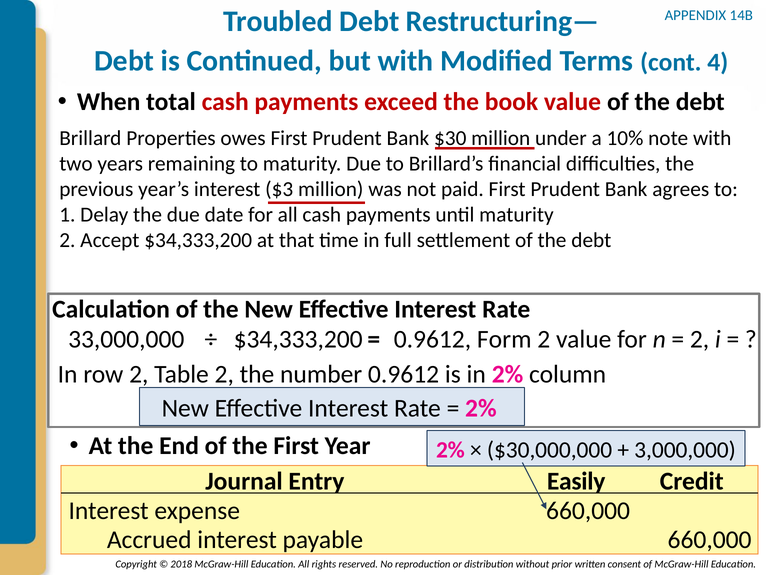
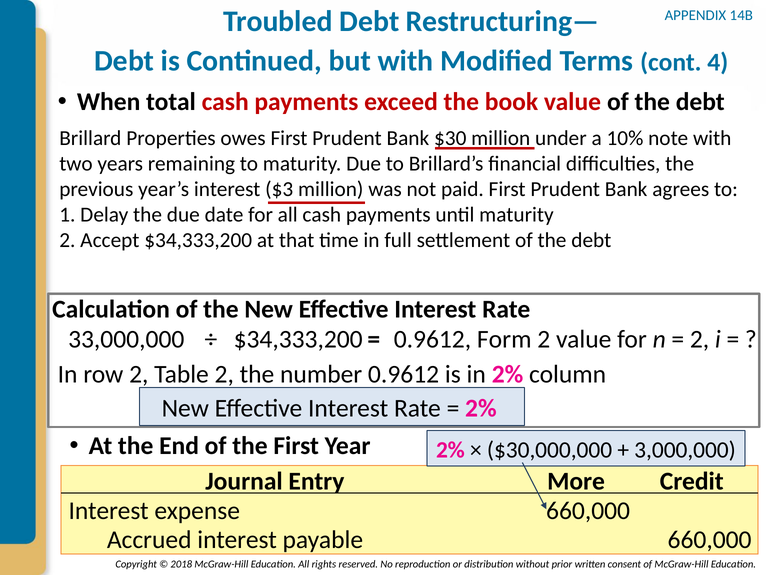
Easily: Easily -> More (576, 481)
